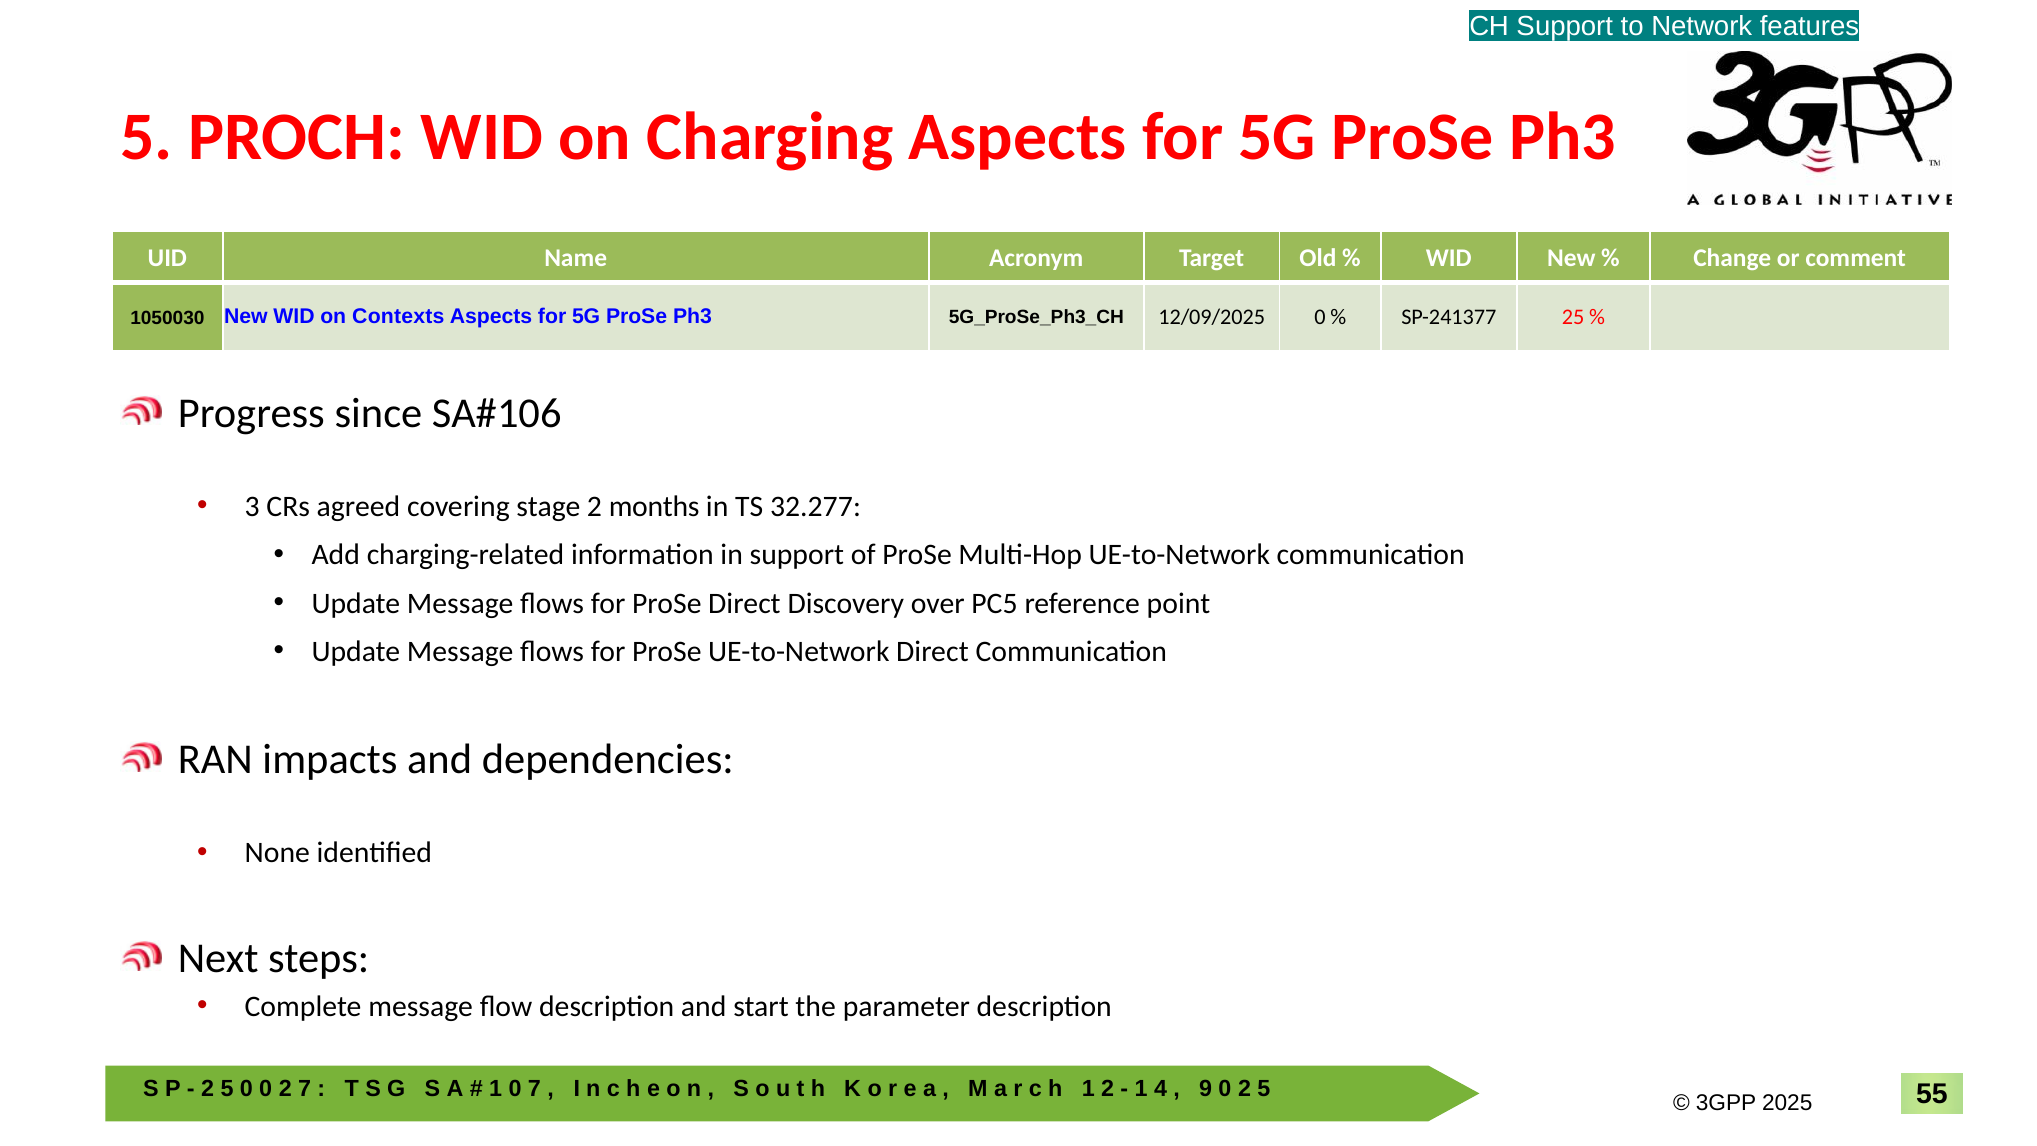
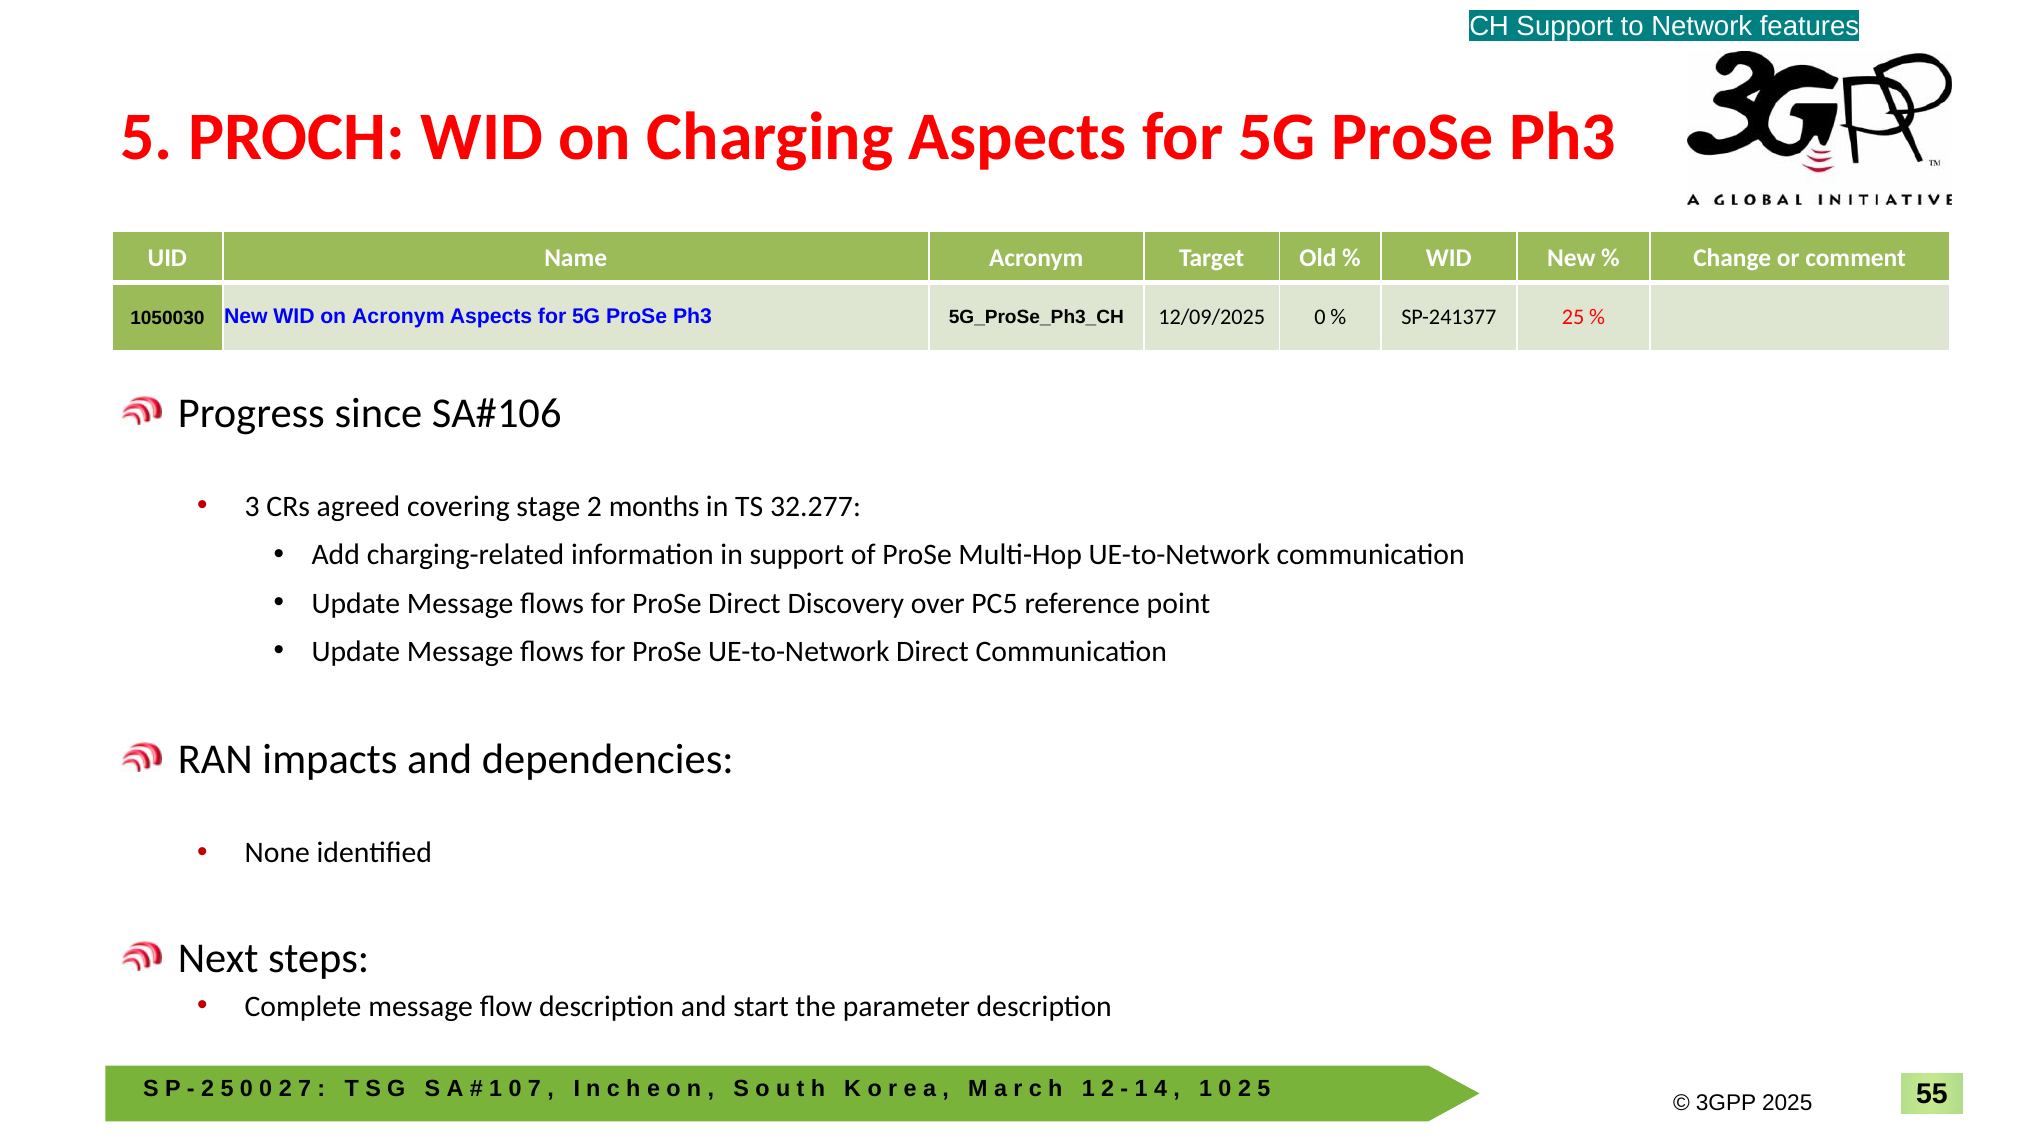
on Contexts: Contexts -> Acronym (398, 317)
9: 9 -> 1 (1206, 1088)
